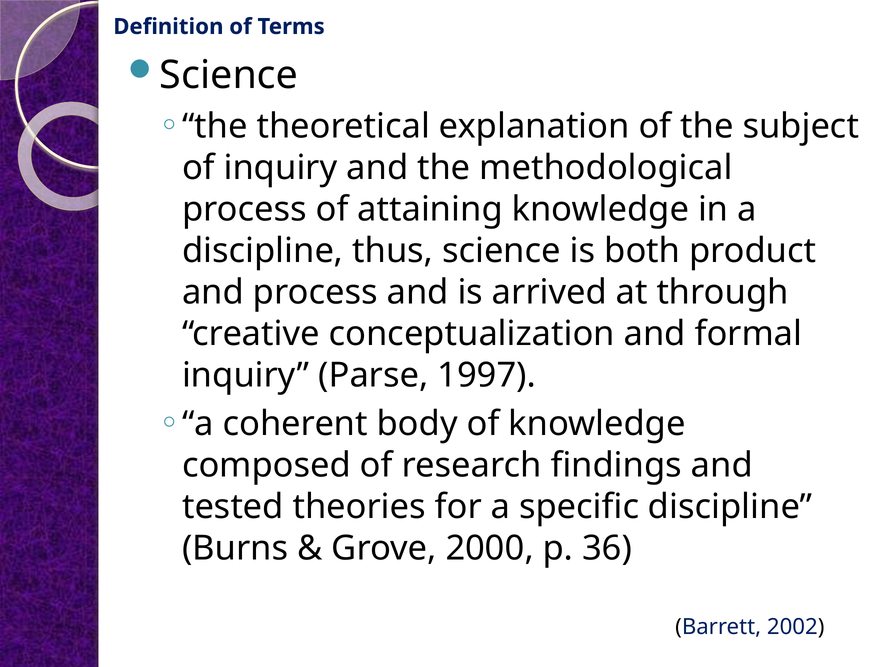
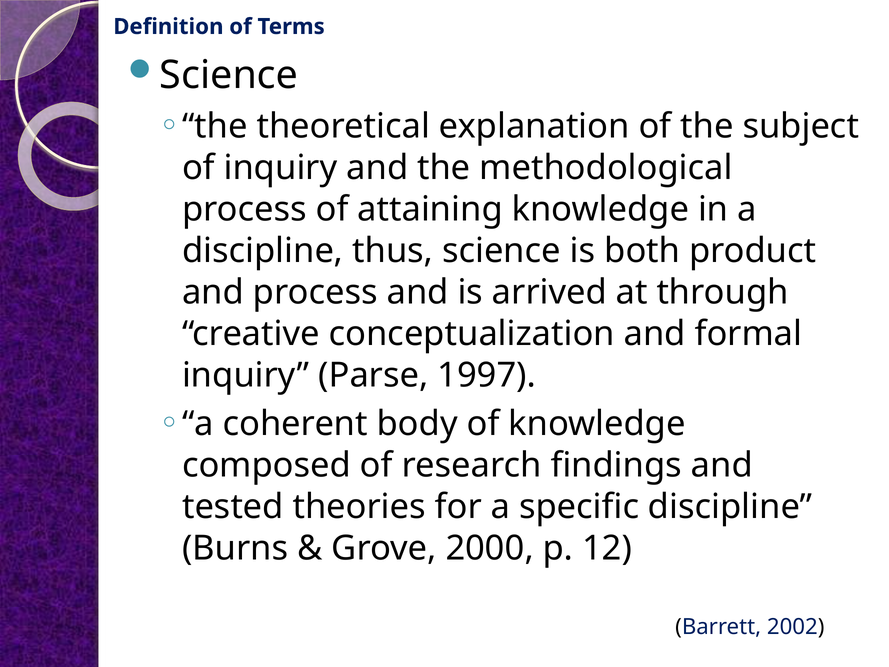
36: 36 -> 12 (607, 548)
